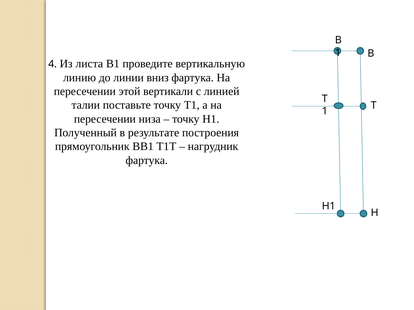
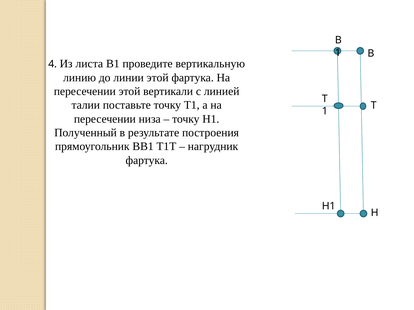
линии вниз: вниз -> этой (158, 78)
